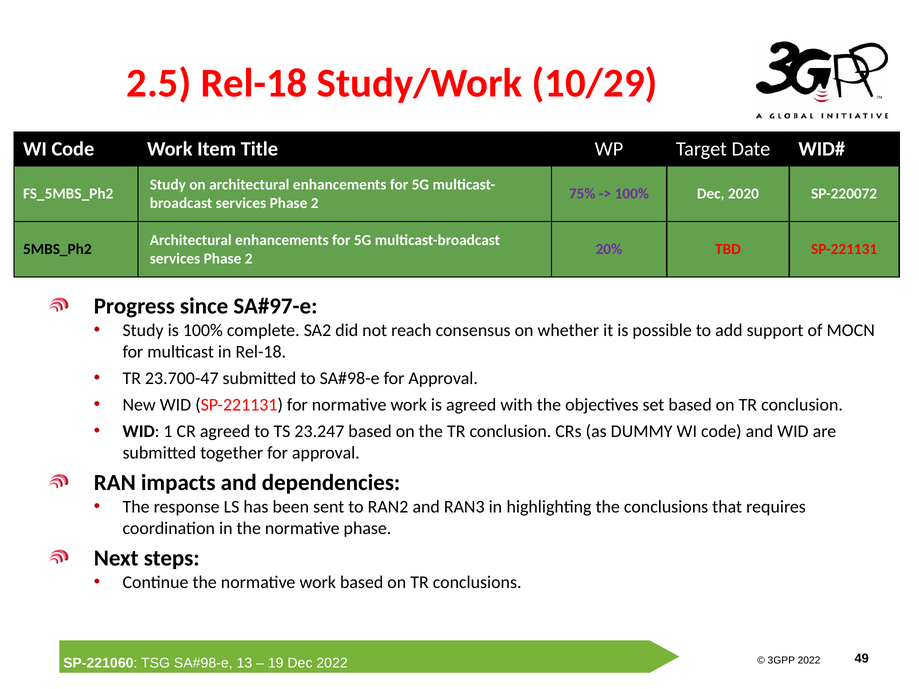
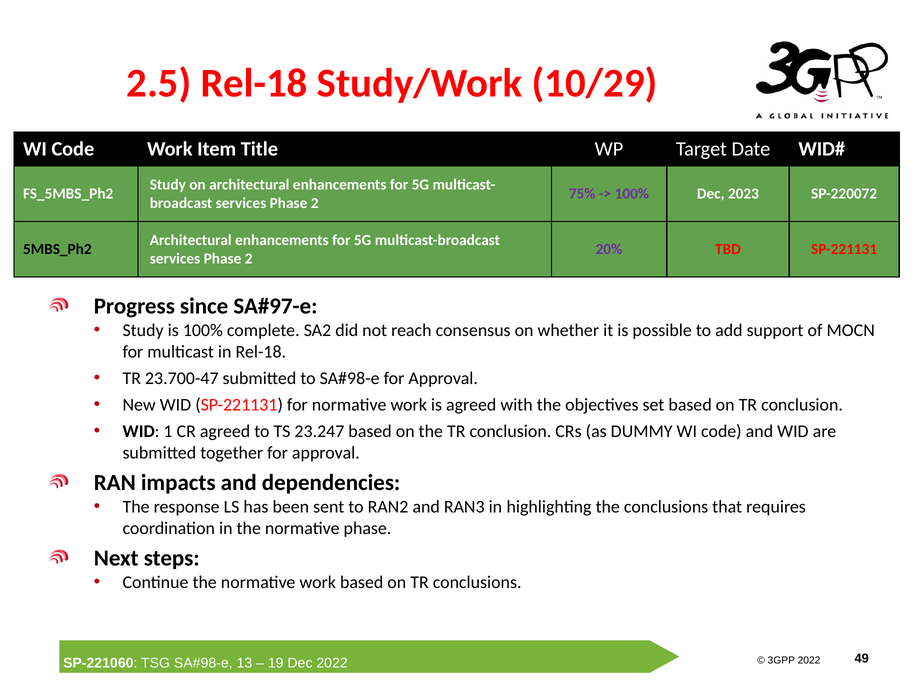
2020: 2020 -> 2023 (743, 194)
